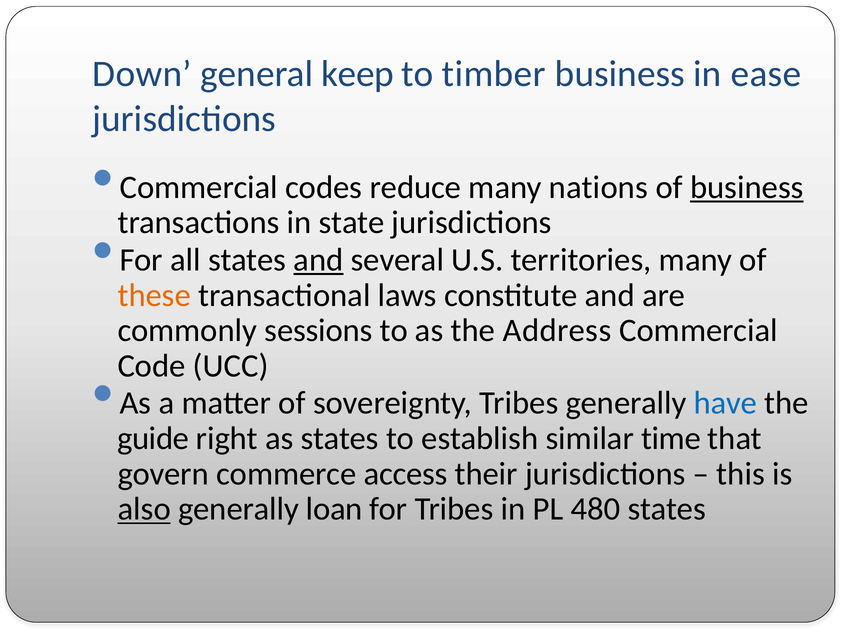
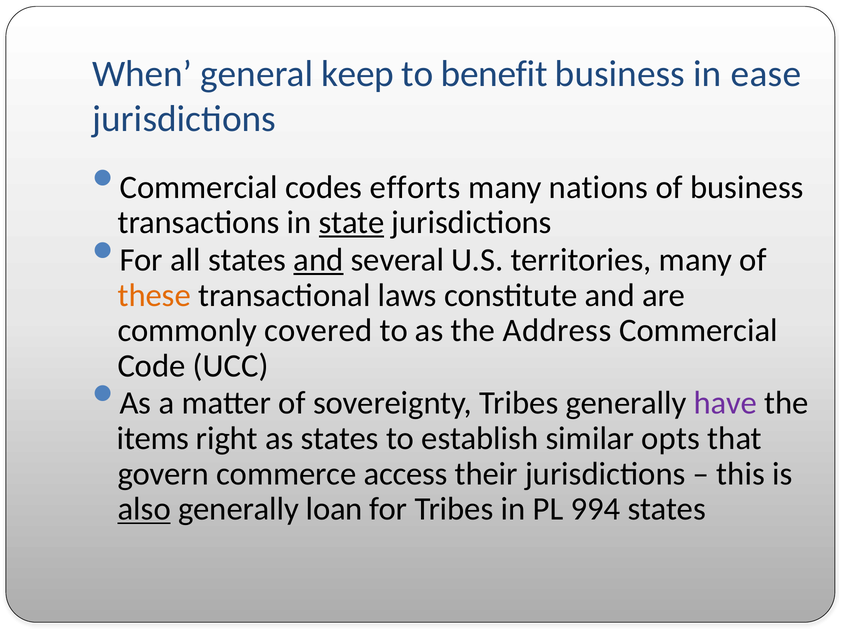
Down: Down -> When (142, 74)
timber: timber -> benefit (494, 74)
reduce: reduce -> efforts (415, 187)
business underline: present -> none (747, 187)
state underline: none -> present (352, 223)
sessions: sessions -> covered (318, 330)
have colour: blue -> purple (725, 403)
guide: guide -> items (153, 438)
time: time -> opts (671, 438)
480: 480 -> 994 (596, 509)
